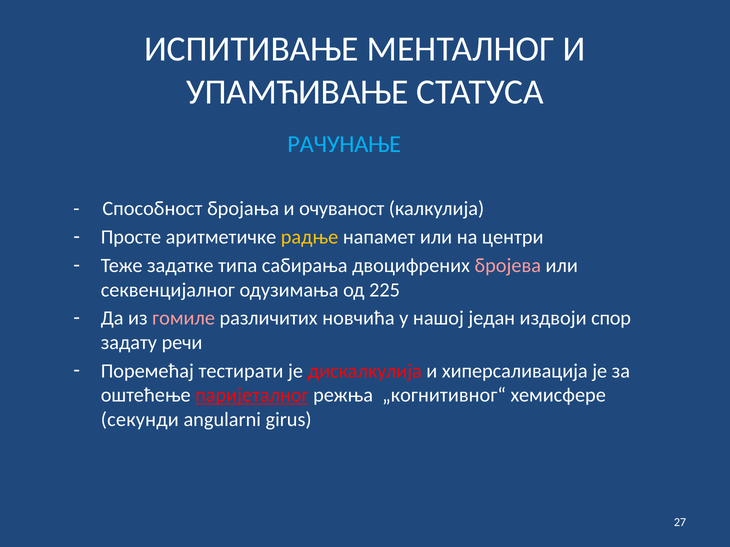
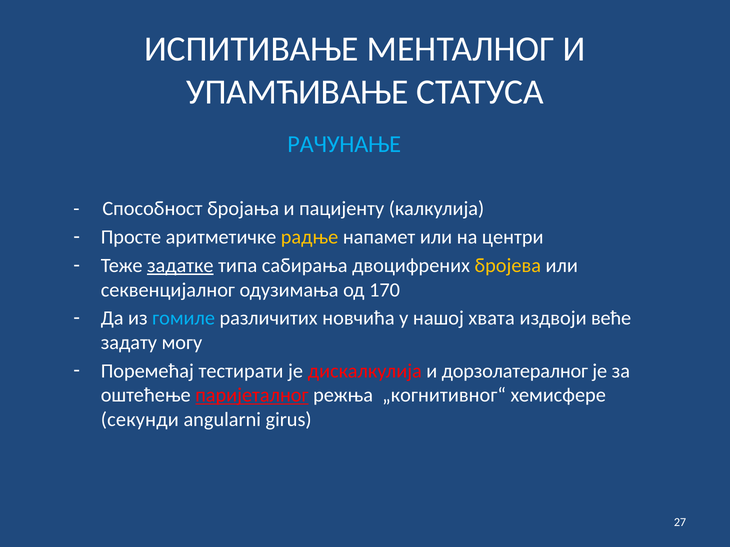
очуваност: очуваност -> пацијенту (342, 209)
задатке underline: none -> present (180, 266)
бројева colour: pink -> yellow (508, 266)
225: 225 -> 170 (385, 290)
гомиле colour: pink -> light blue (184, 318)
један: један -> хвата (492, 318)
спор: спор -> веће (611, 318)
речи: речи -> могу (182, 343)
хиперсаливација: хиперсаливација -> дорзолатералног (515, 371)
